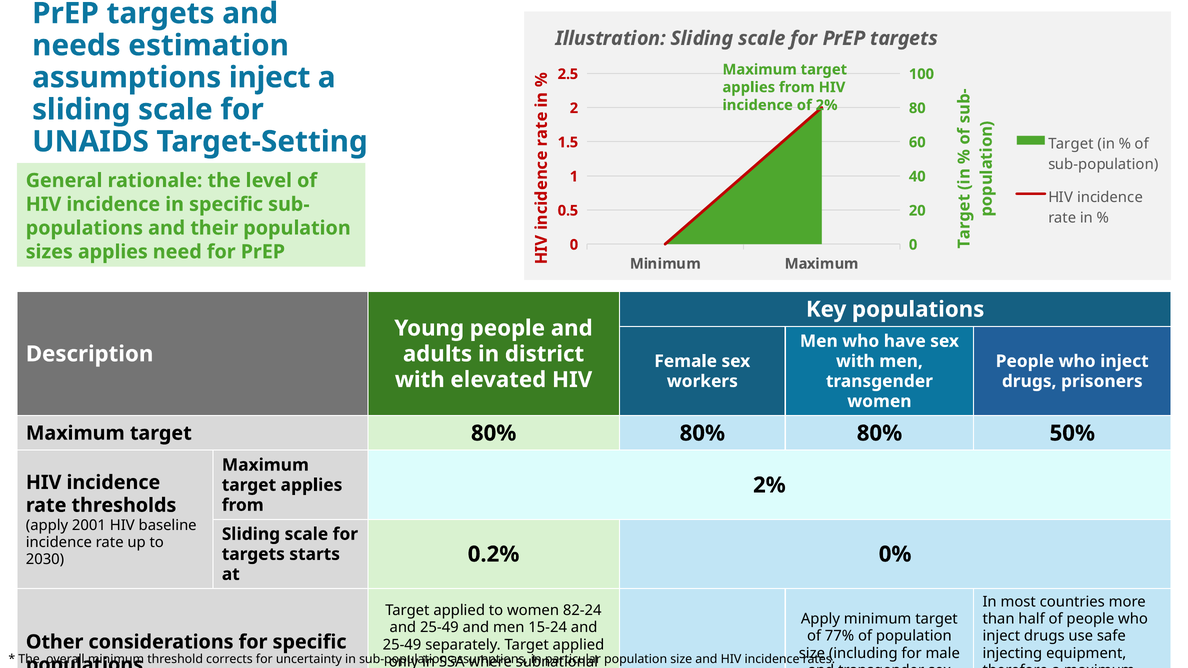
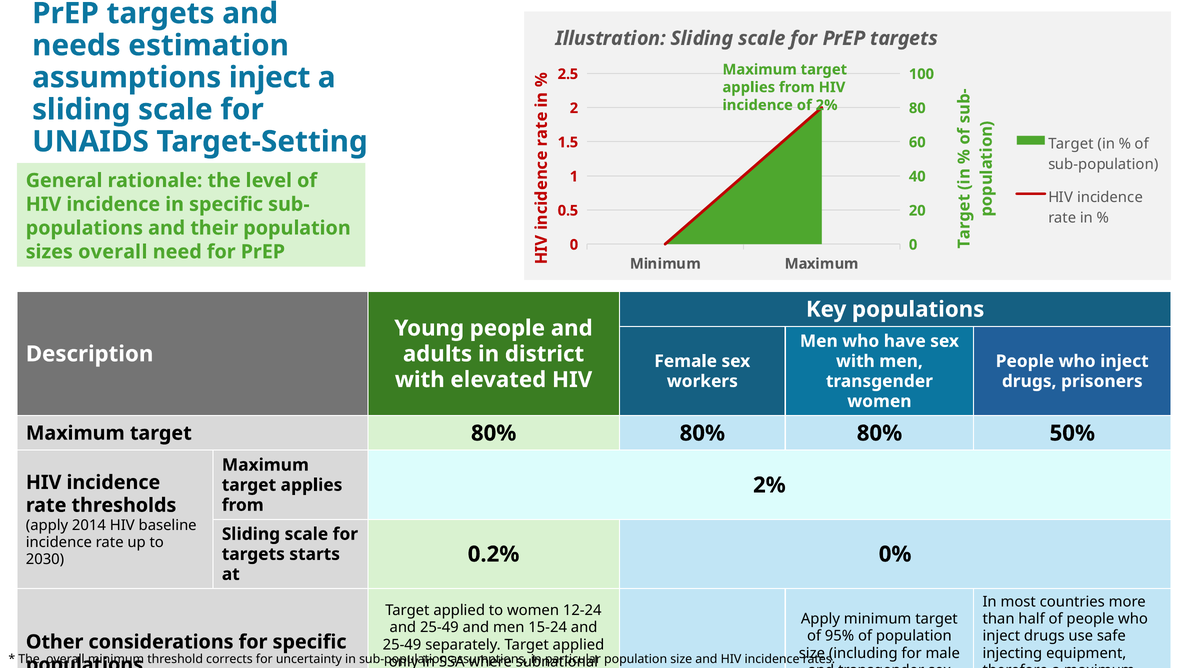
sizes applies: applies -> overall (113, 252)
2001: 2001 -> 2014 (89, 525)
82-24: 82-24 -> 12-24 (582, 611)
77%: 77% -> 95% (839, 636)
